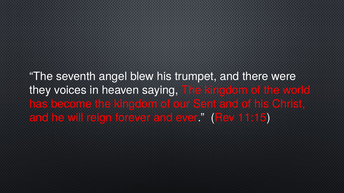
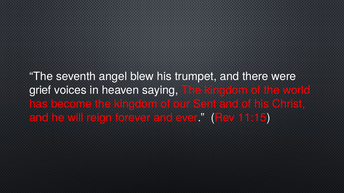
they: they -> grief (40, 90)
